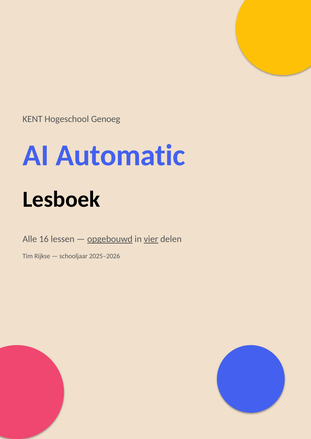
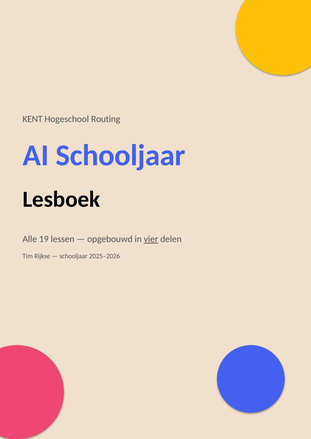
Genoeg: Genoeg -> Routing (106, 119)
AI Automatic: Automatic -> Schooljaar (121, 156)
16: 16 -> 19 (44, 239)
opgebouwd underline: present -> none (110, 239)
